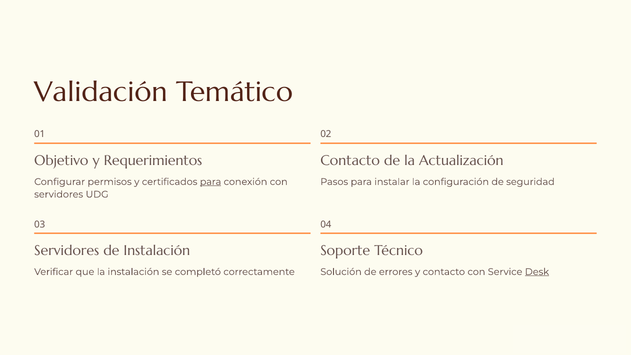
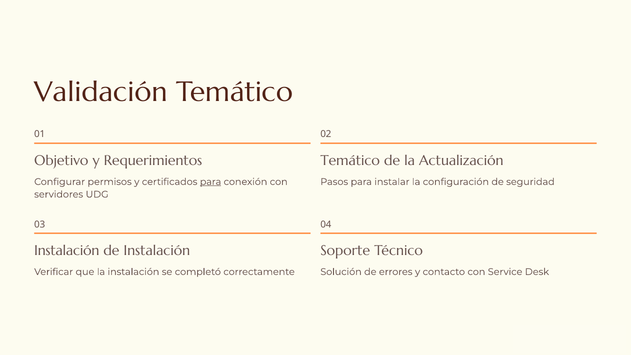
Contacto: Contacto -> Temático (350, 161)
Servidores: Servidores -> Instalación (67, 251)
Desk underline: present -> none (537, 272)
